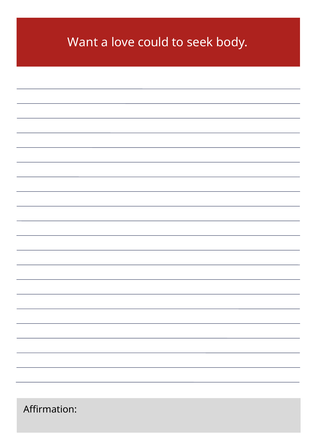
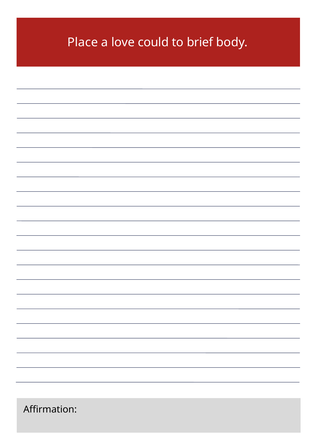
Want: Want -> Place (83, 42)
seek: seek -> brief (200, 42)
